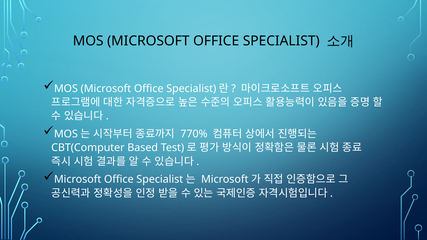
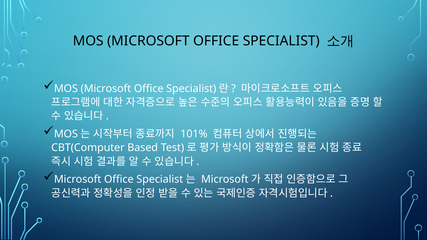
770%: 770% -> 101% (194, 134)
